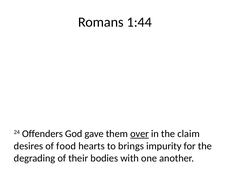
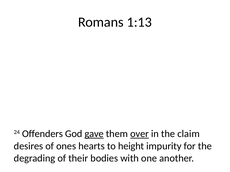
1:44: 1:44 -> 1:13 (139, 22)
gave underline: none -> present (94, 134)
food: food -> ones (66, 146)
brings: brings -> height (131, 146)
